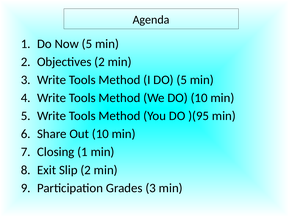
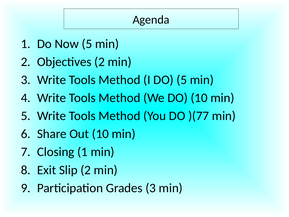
)(95: )(95 -> )(77 (199, 116)
